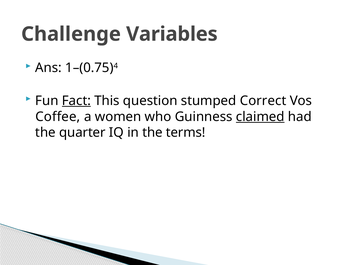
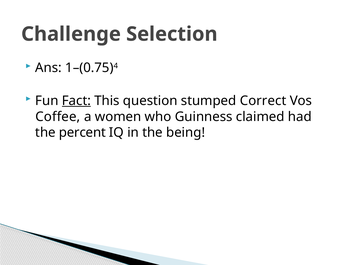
Variables: Variables -> Selection (172, 34)
claimed underline: present -> none (260, 117)
quarter: quarter -> percent (82, 132)
terms: terms -> being (186, 132)
